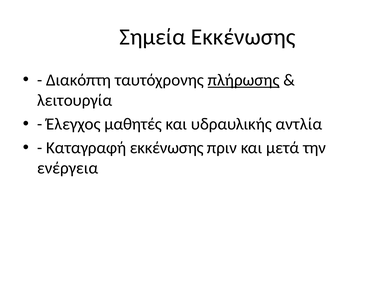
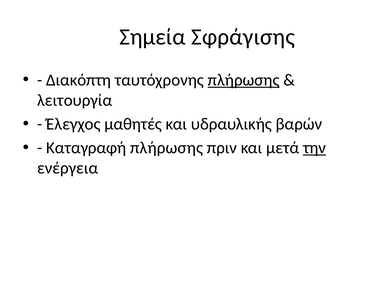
Εκκένωσης: Εκκένωσης -> Σφράγισης (243, 37)
αντλία: αντλία -> βαρών (299, 124)
Καταγραφή εκκένωσης: εκκένωσης -> πλήρωσης (167, 148)
την underline: none -> present (315, 148)
